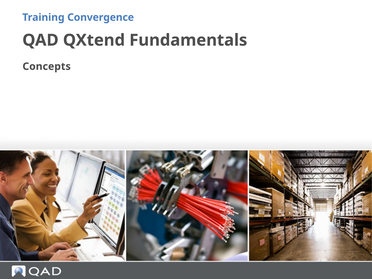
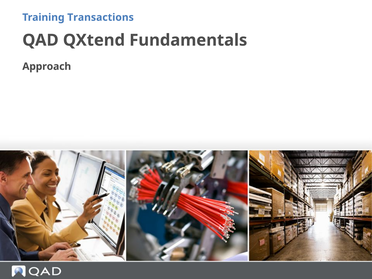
Convergence: Convergence -> Transactions (101, 17)
Concepts: Concepts -> Approach (47, 66)
